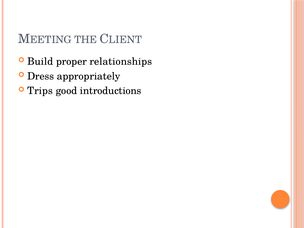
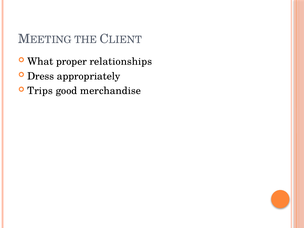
Build: Build -> What (40, 61)
introductions: introductions -> merchandise (111, 91)
